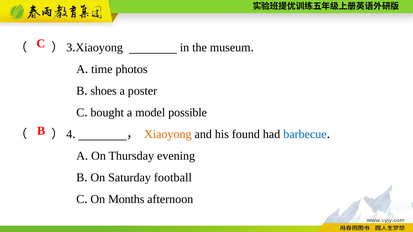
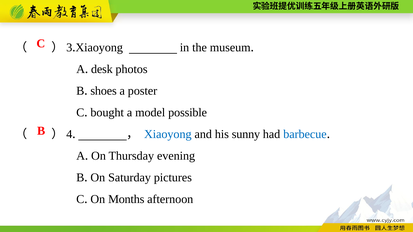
time: time -> desk (102, 69)
Xiaoyong colour: orange -> blue (168, 134)
found: found -> sunny (246, 134)
football: football -> pictures (173, 178)
